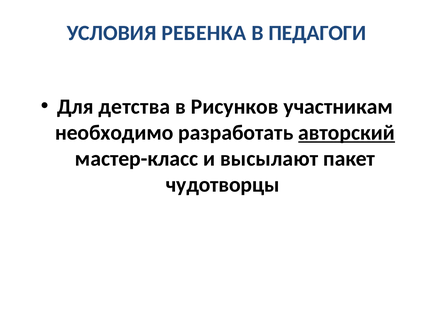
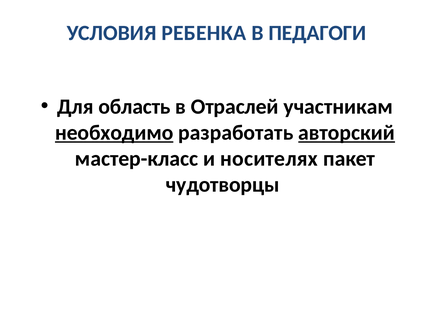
детства: детства -> область (135, 107)
Рисунков: Рисунков -> Отраслей (235, 107)
необходимо underline: none -> present (114, 132)
высылают: высылают -> носителях (269, 158)
